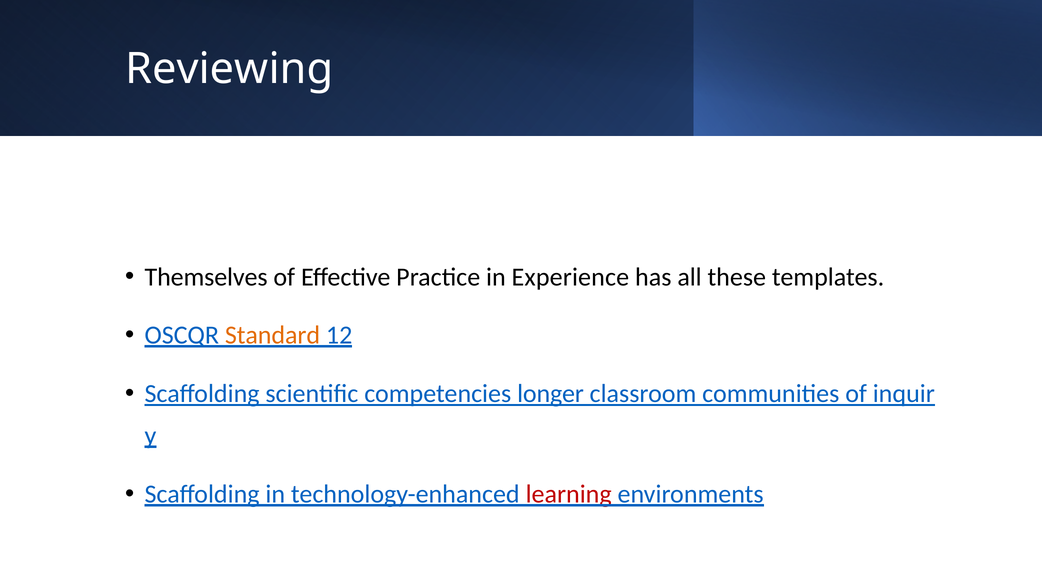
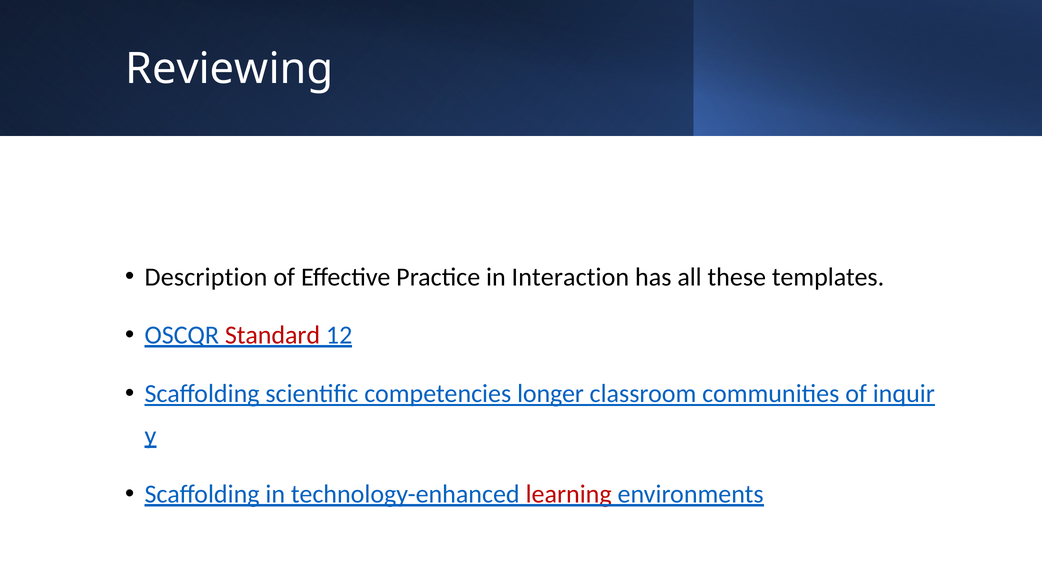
Themselves: Themselves -> Description (206, 277)
Experience: Experience -> Interaction (570, 277)
Standard colour: orange -> red (273, 335)
